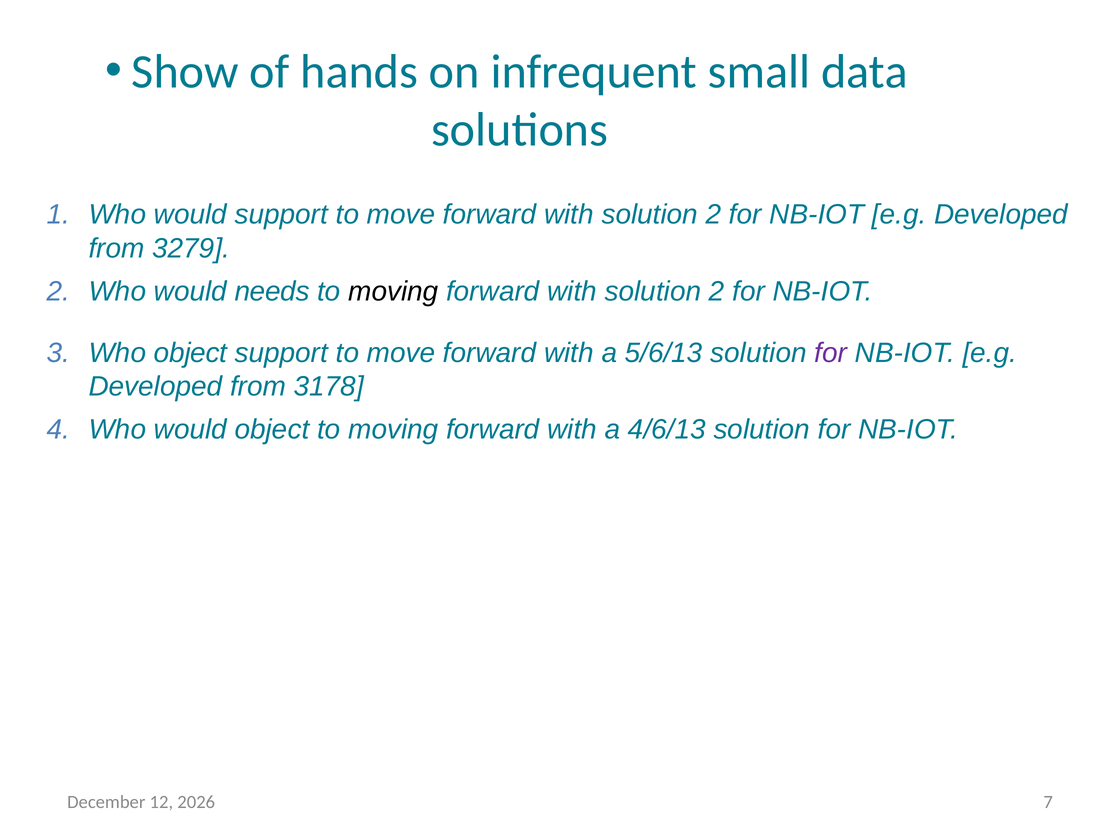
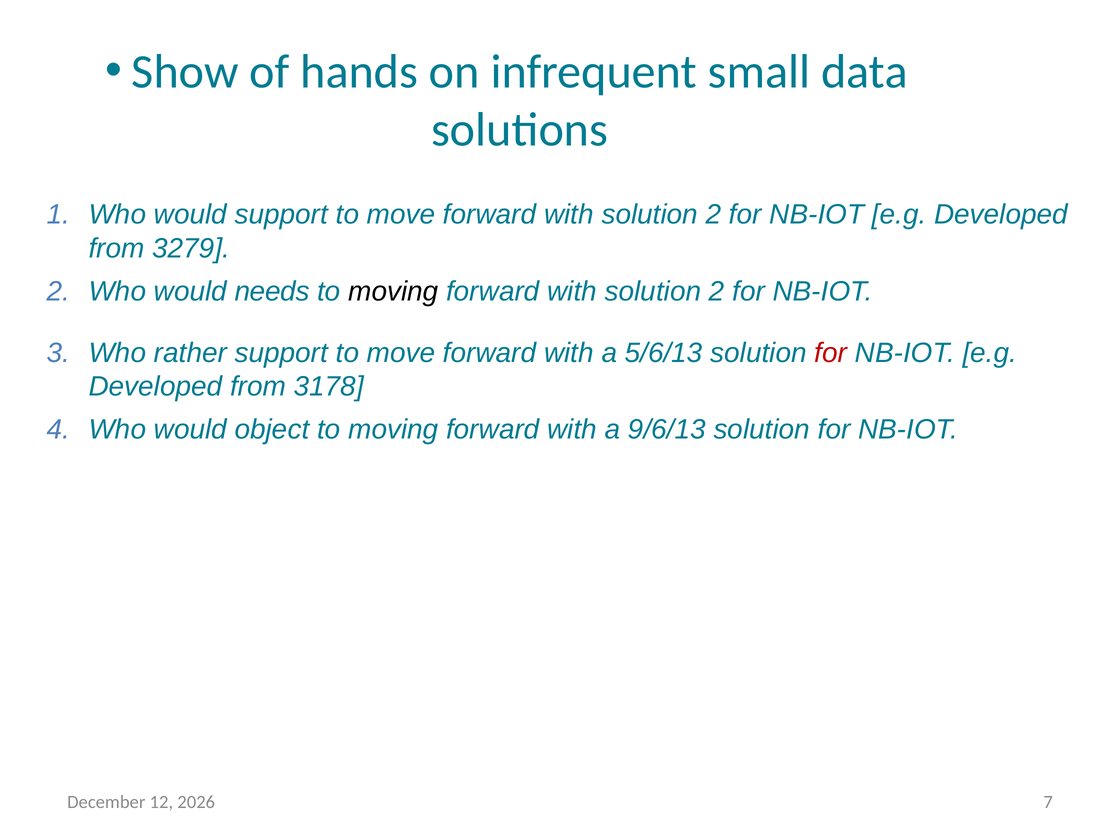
Who object: object -> rather (190, 353)
for colour: purple -> red (831, 353)
4/6/13: 4/6/13 -> 9/6/13 (667, 429)
